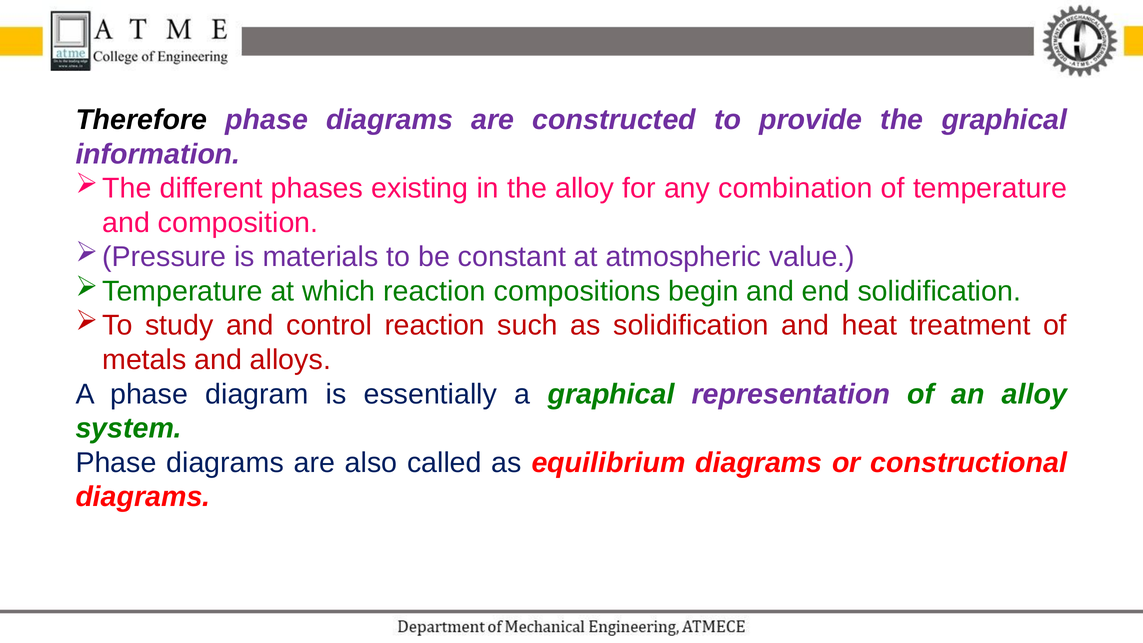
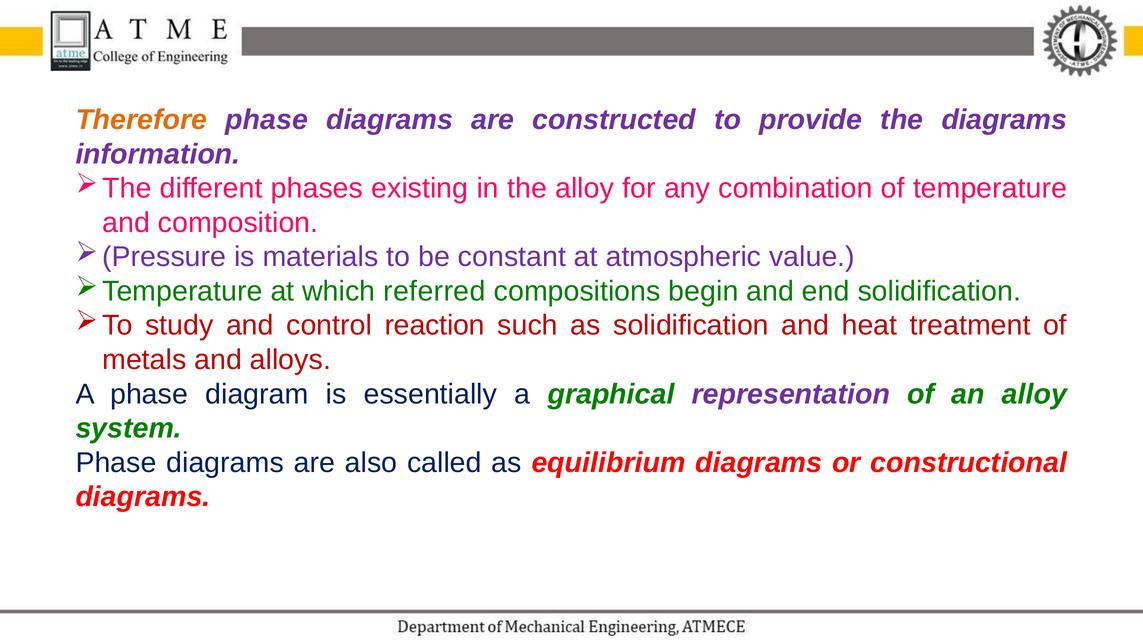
Therefore colour: black -> orange (141, 120)
the graphical: graphical -> diagrams (1004, 120)
which reaction: reaction -> referred (434, 291)
